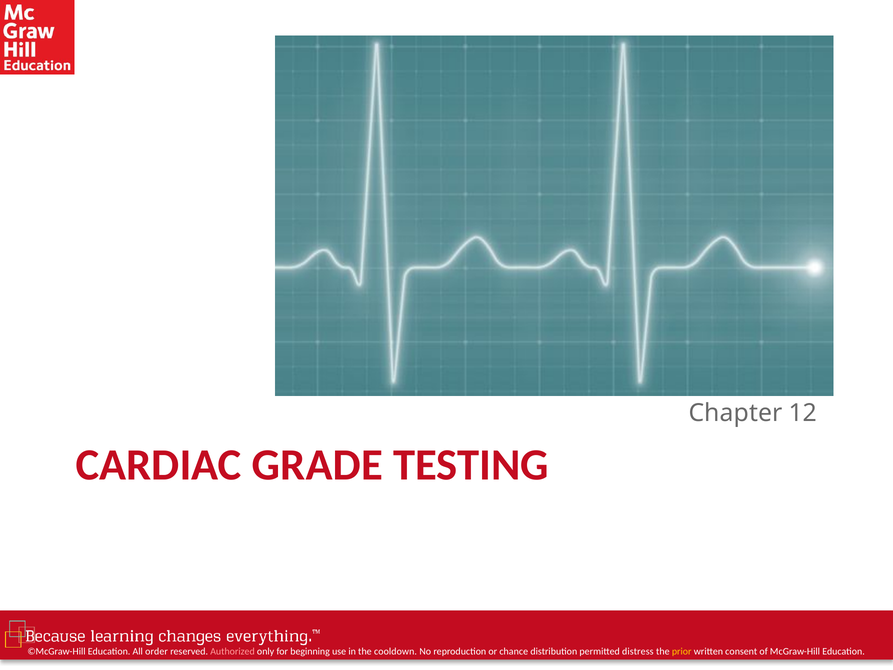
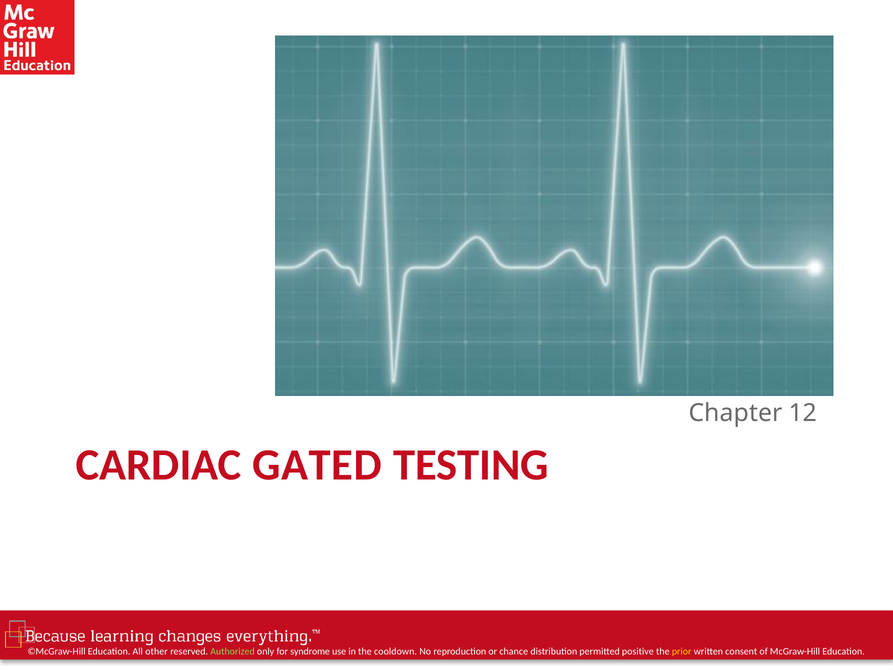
GRADE: GRADE -> GATED (317, 465)
order: order -> other (157, 651)
Authorized colour: pink -> light green (232, 651)
beginning: beginning -> syndrome (310, 651)
distress: distress -> positive (638, 651)
